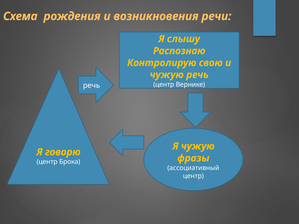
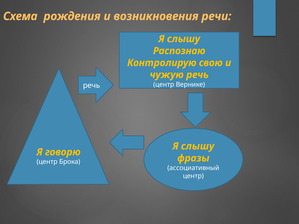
чужую: чужую -> слышу (198, 146)
